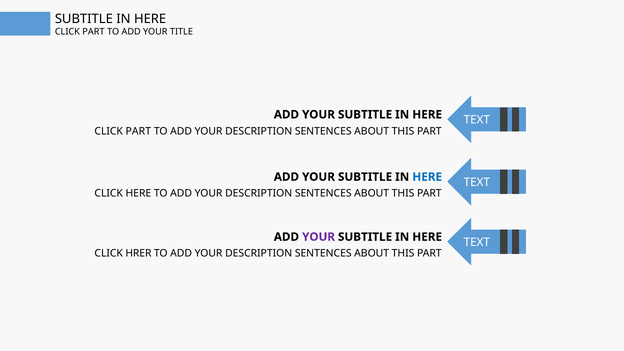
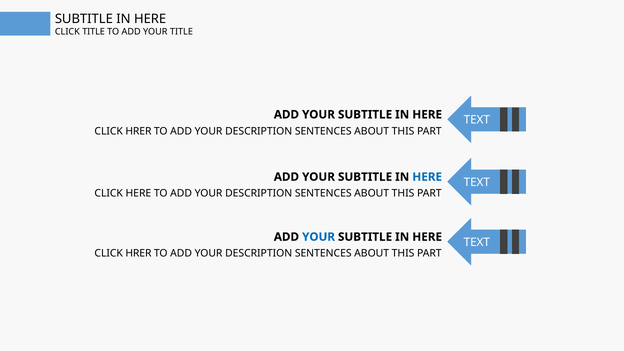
PART: PART -> TITLE (94, 32)
PART: PART -> HRER (138, 131)
YOUR colour: purple -> blue (319, 237)
